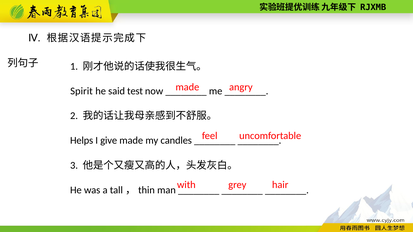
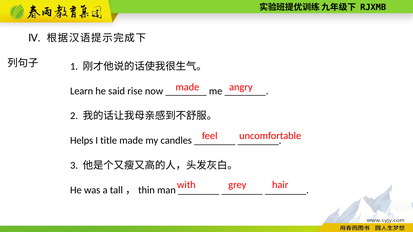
Spirit: Spirit -> Learn (82, 91)
test: test -> rise (135, 91)
give: give -> title (109, 141)
